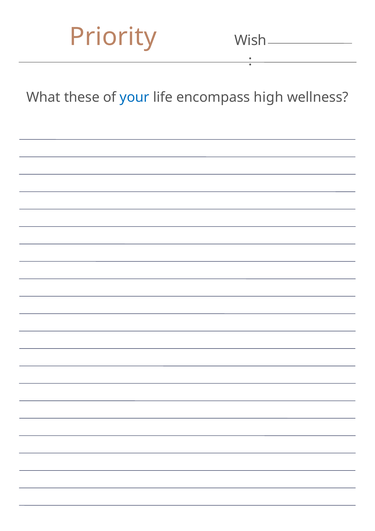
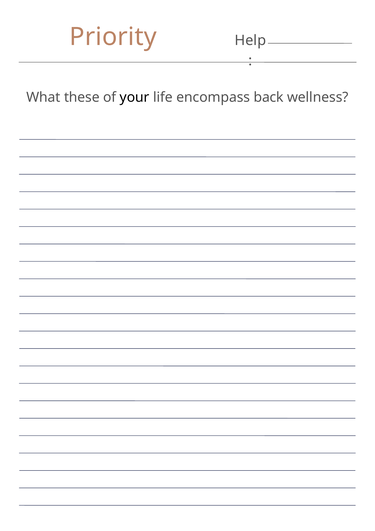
Wish: Wish -> Help (250, 40)
your colour: blue -> black (135, 97)
high: high -> back (269, 97)
